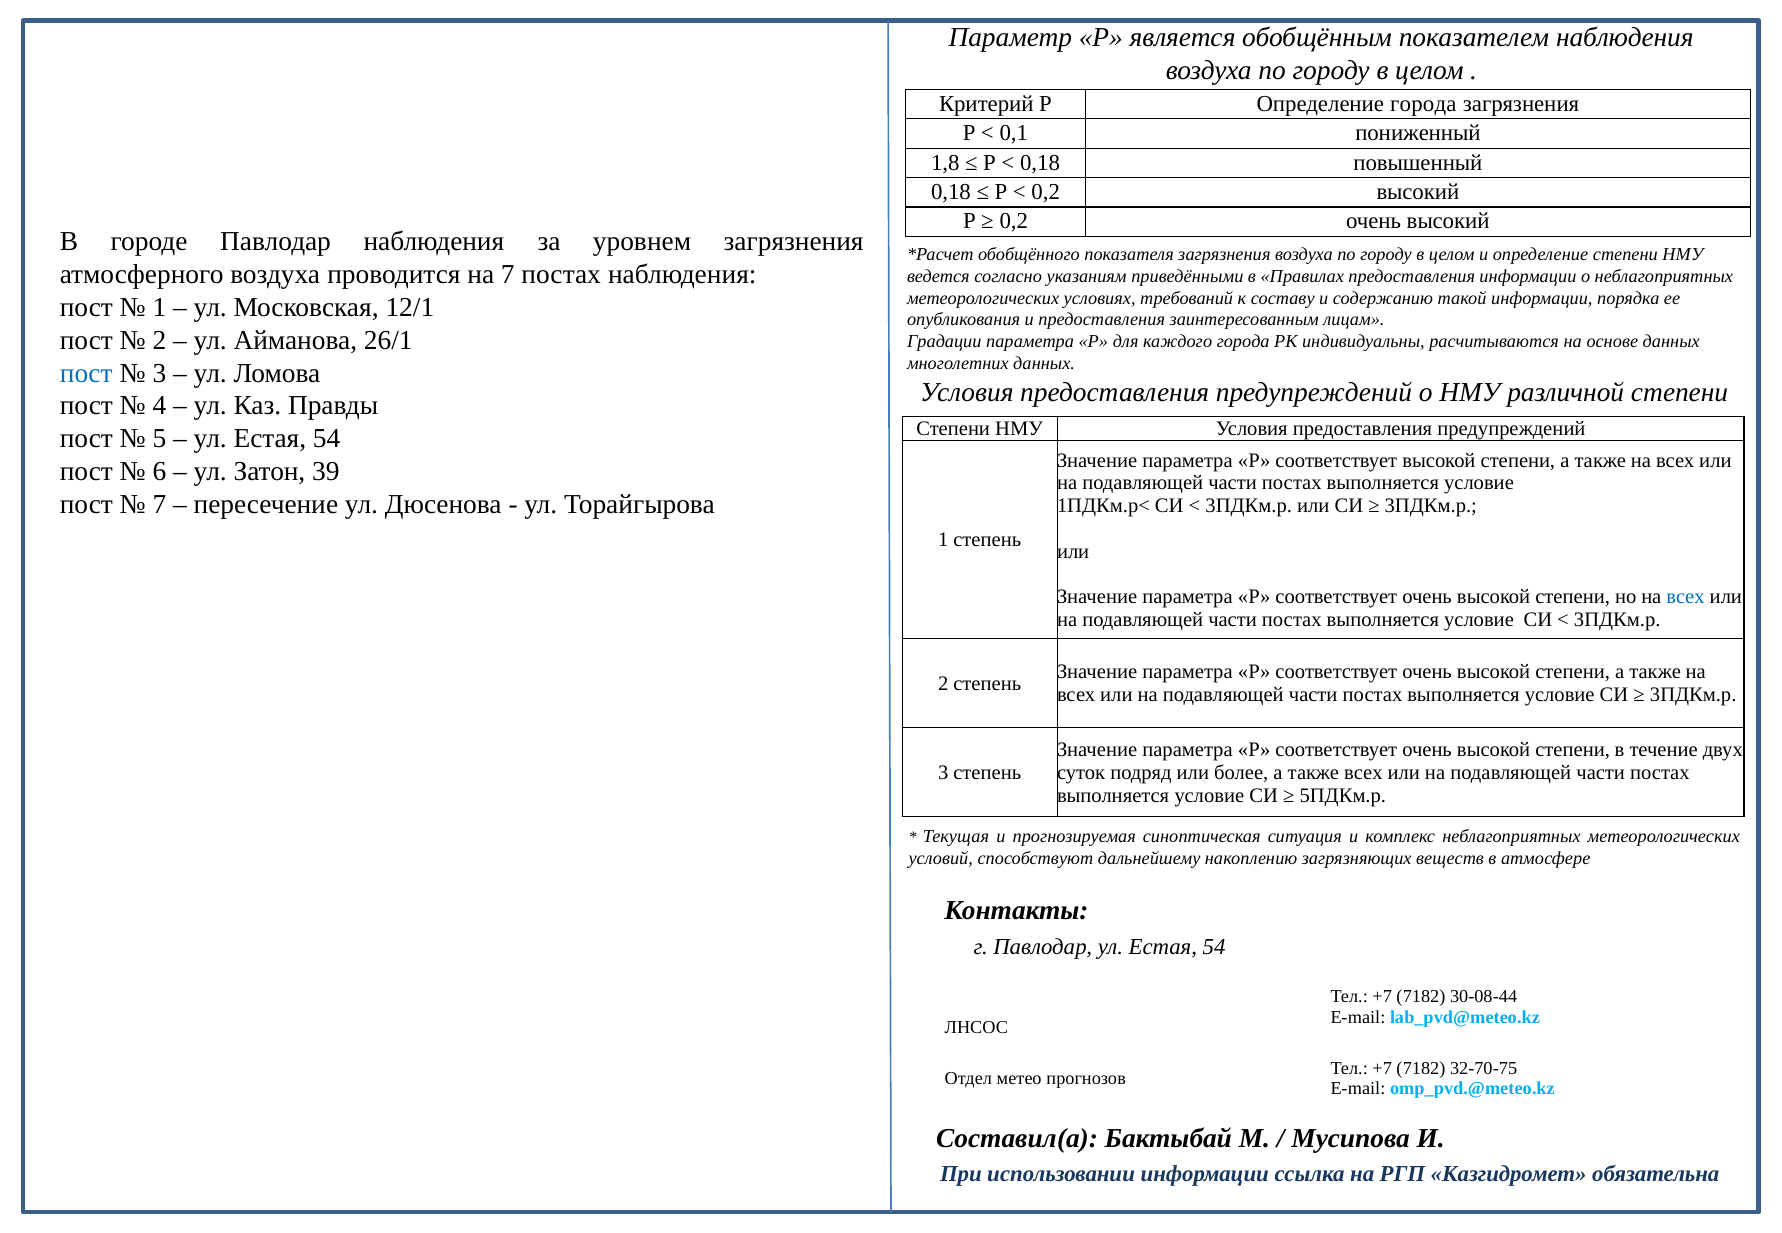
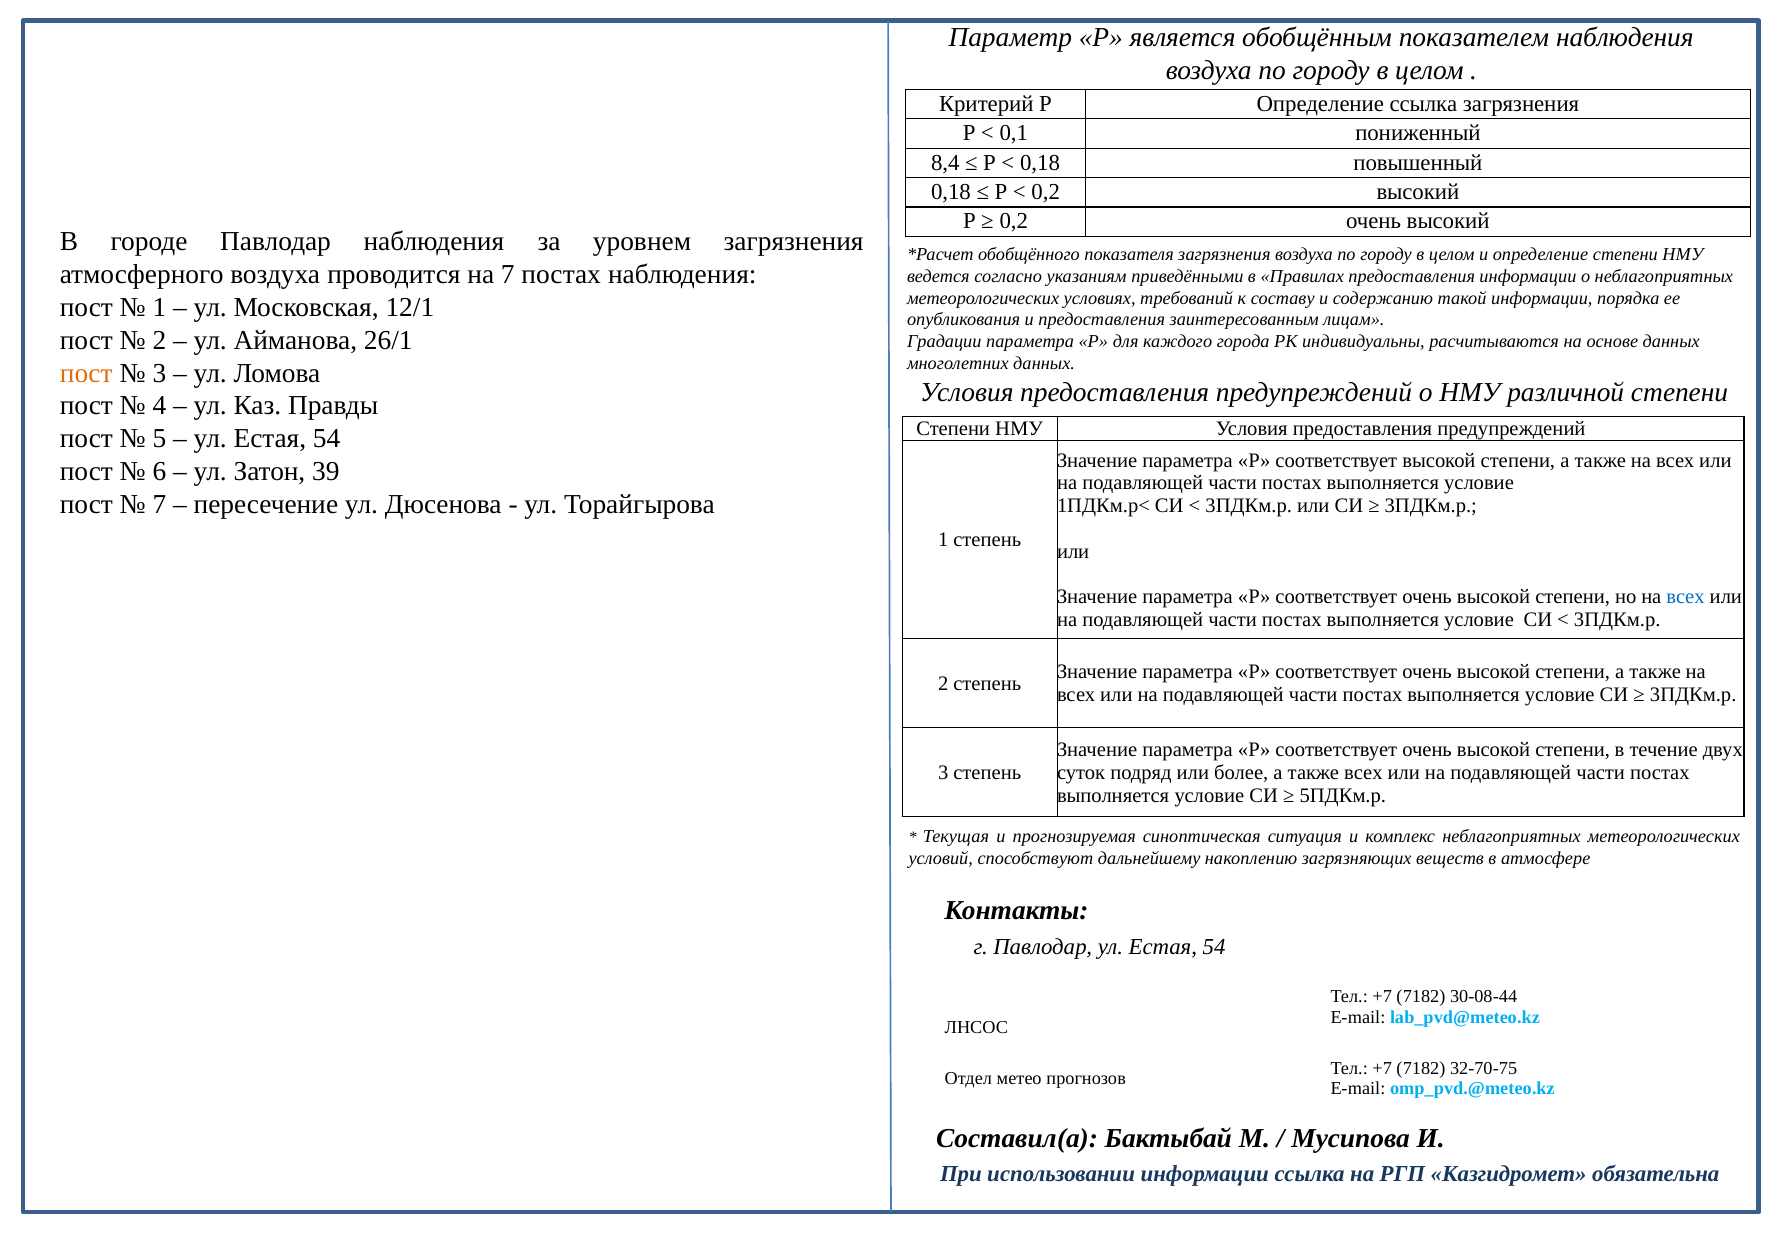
Определение города: города -> ссылка (1424, 104)
1,8: 1,8 -> 8,4 (945, 163)
пост colour: blue -> orange (86, 373)
